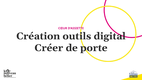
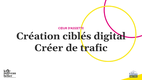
outils: outils -> ciblés (77, 36)
porte: porte -> trafic (94, 48)
